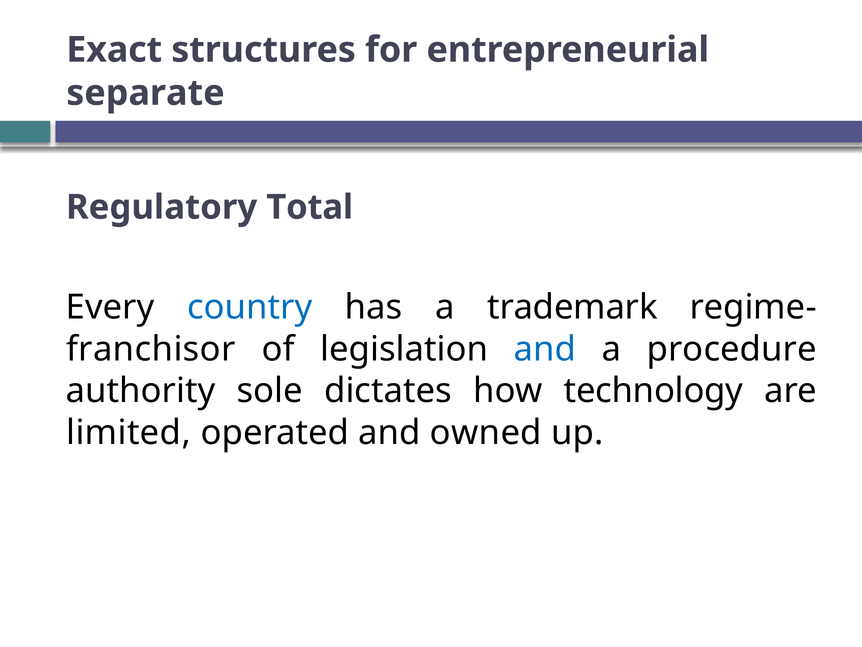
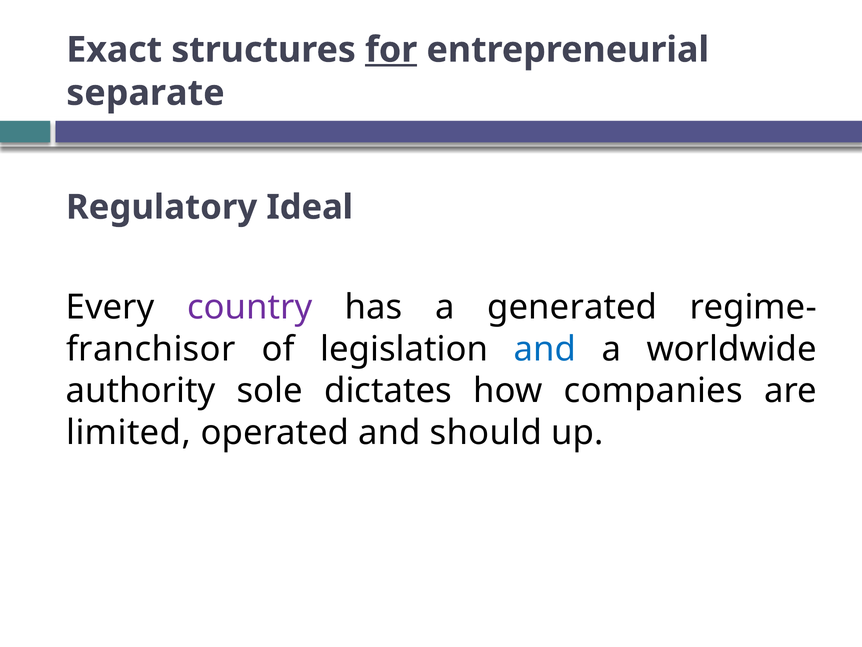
for underline: none -> present (391, 50)
Total: Total -> Ideal (310, 207)
country colour: blue -> purple (250, 307)
trademark: trademark -> generated (572, 307)
procedure: procedure -> worldwide (732, 349)
technology: technology -> companies (653, 391)
owned: owned -> should (486, 432)
